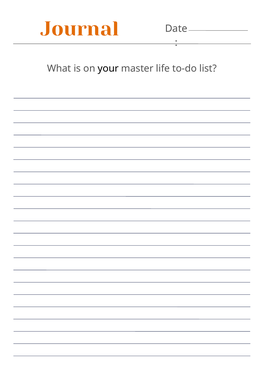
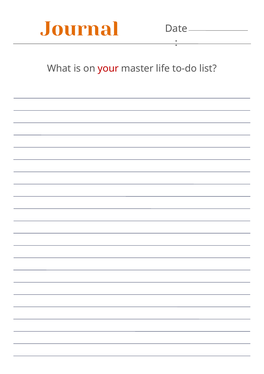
your colour: black -> red (108, 68)
